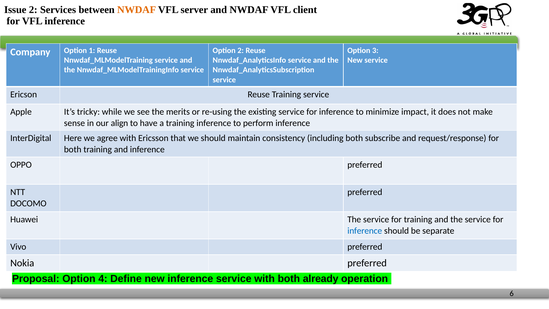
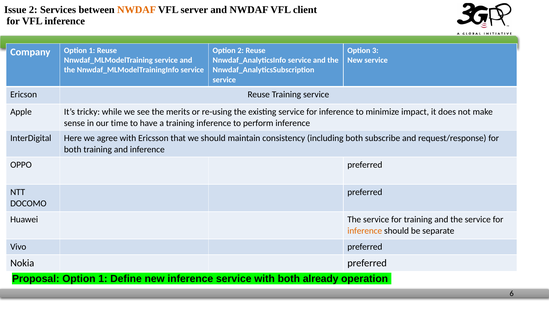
align: align -> time (119, 123)
inference colour: blue -> orange (365, 231)
Proposal Option 4: 4 -> 1 (103, 278)
